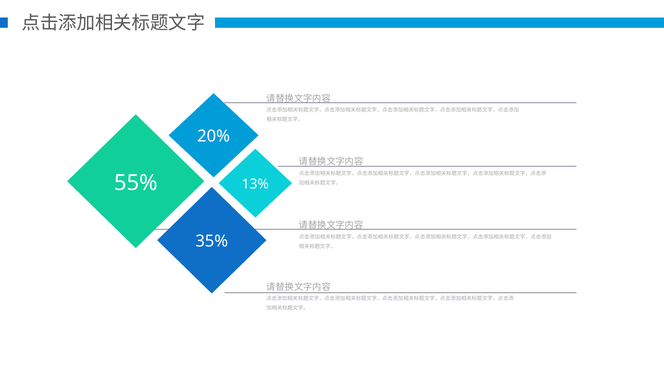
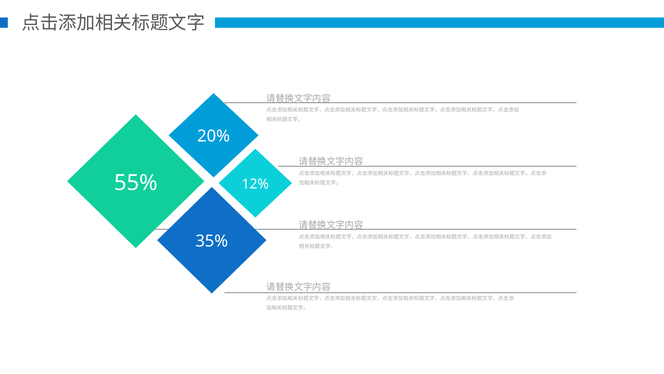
13%: 13% -> 12% (255, 184)
